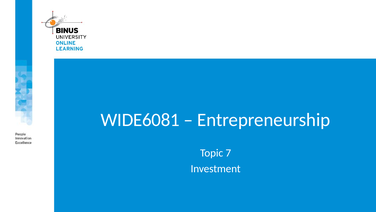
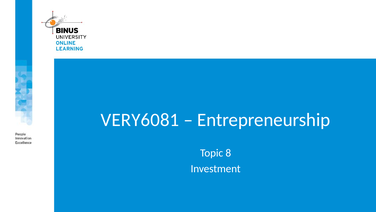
WIDE6081: WIDE6081 -> VERY6081 (140, 120)
7: 7 -> 8 (228, 153)
